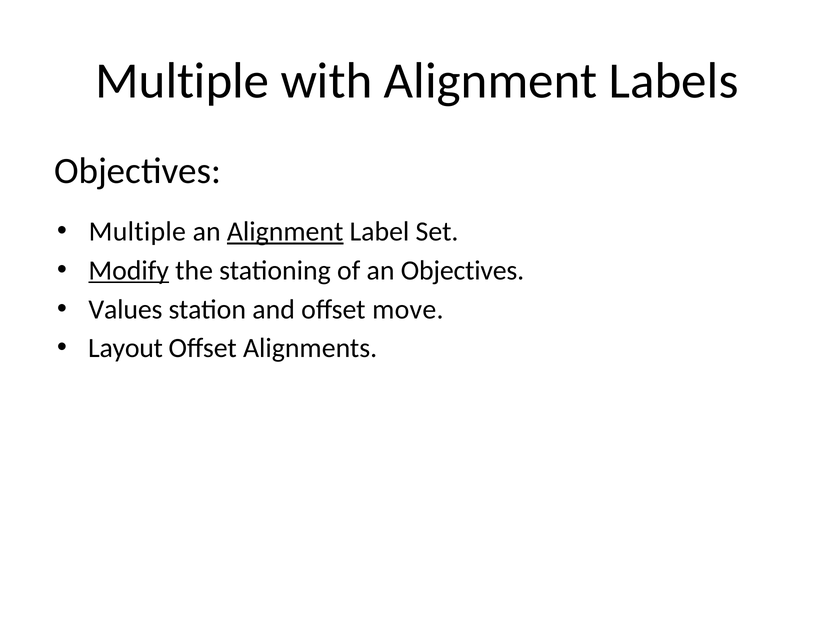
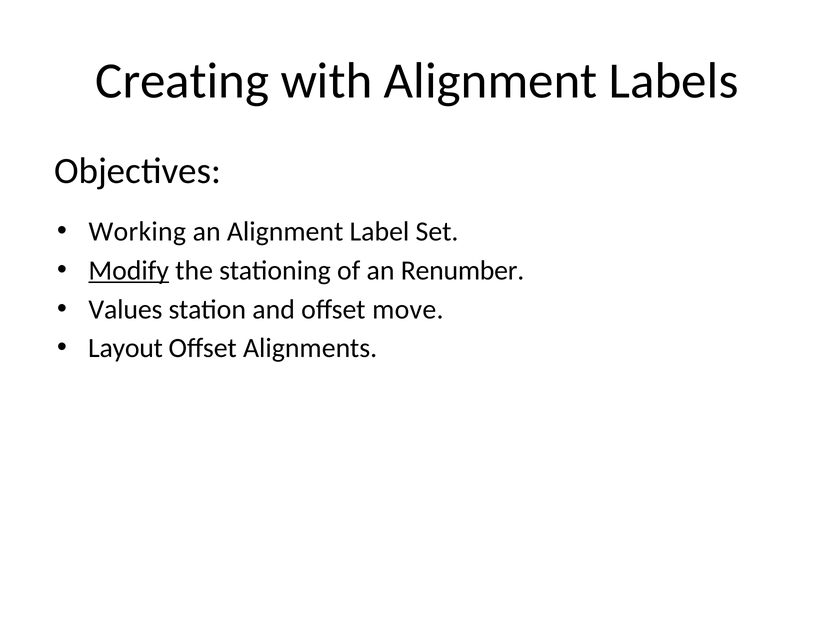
Multiple: Multiple -> Creating (182, 81)
Multiple: Multiple -> Working (137, 232)
Alignment underline: present -> none (285, 232)
an Objectives: Objectives -> Renumber (463, 271)
